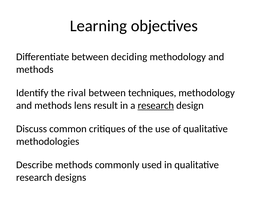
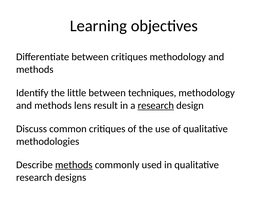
between deciding: deciding -> critiques (129, 57)
rival: rival -> little (77, 93)
methods underline: none -> present (74, 165)
